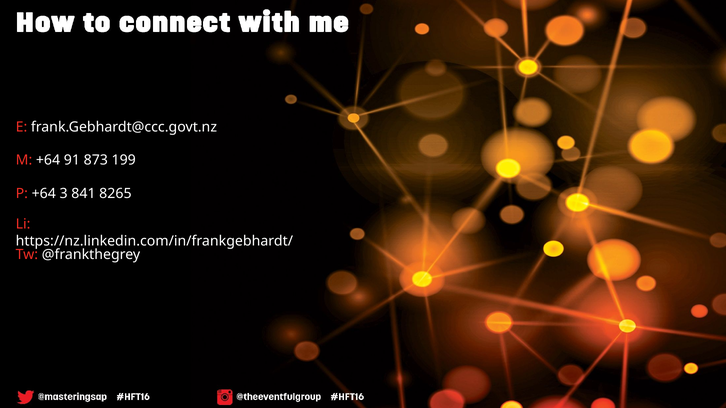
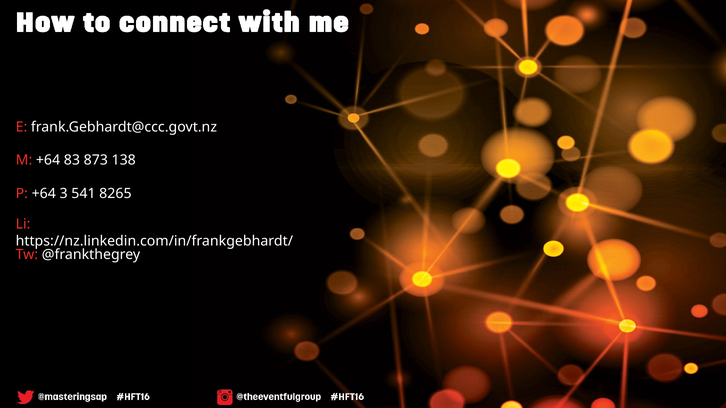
91: 91 -> 83 (72, 160)
199: 199 -> 138 (124, 160)
841: 841 -> 541 (83, 194)
